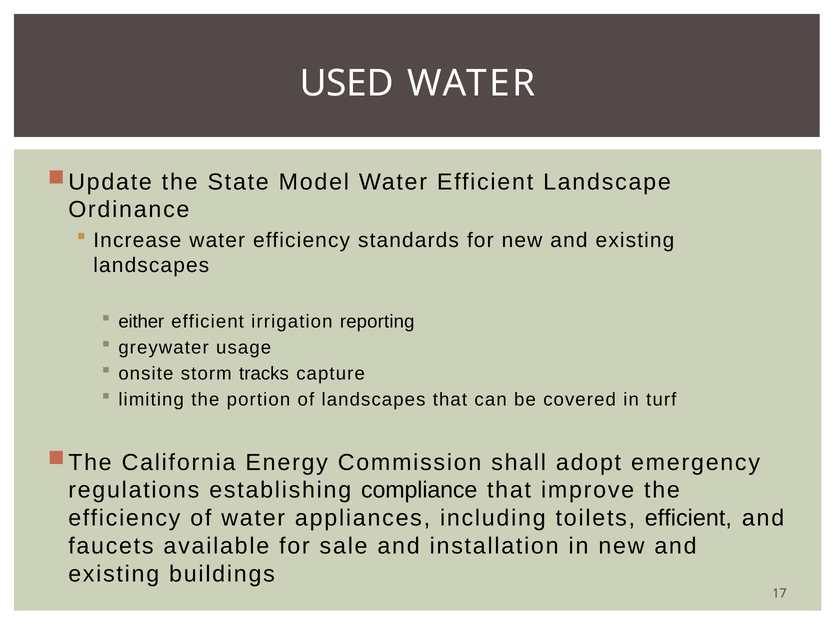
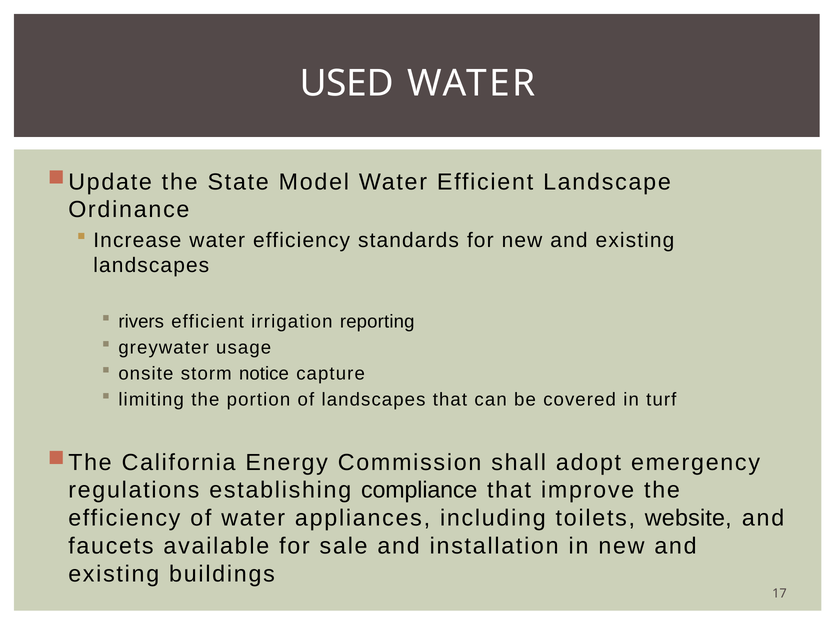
either: either -> rivers (141, 322)
tracks: tracks -> notice (264, 374)
toilets efficient: efficient -> website (688, 518)
